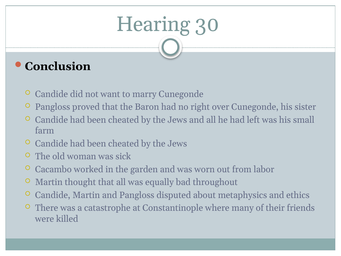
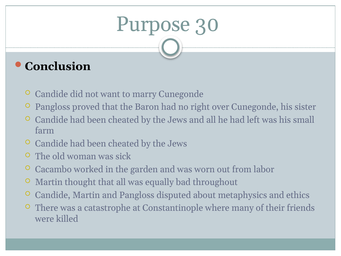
Hearing: Hearing -> Purpose (153, 24)
